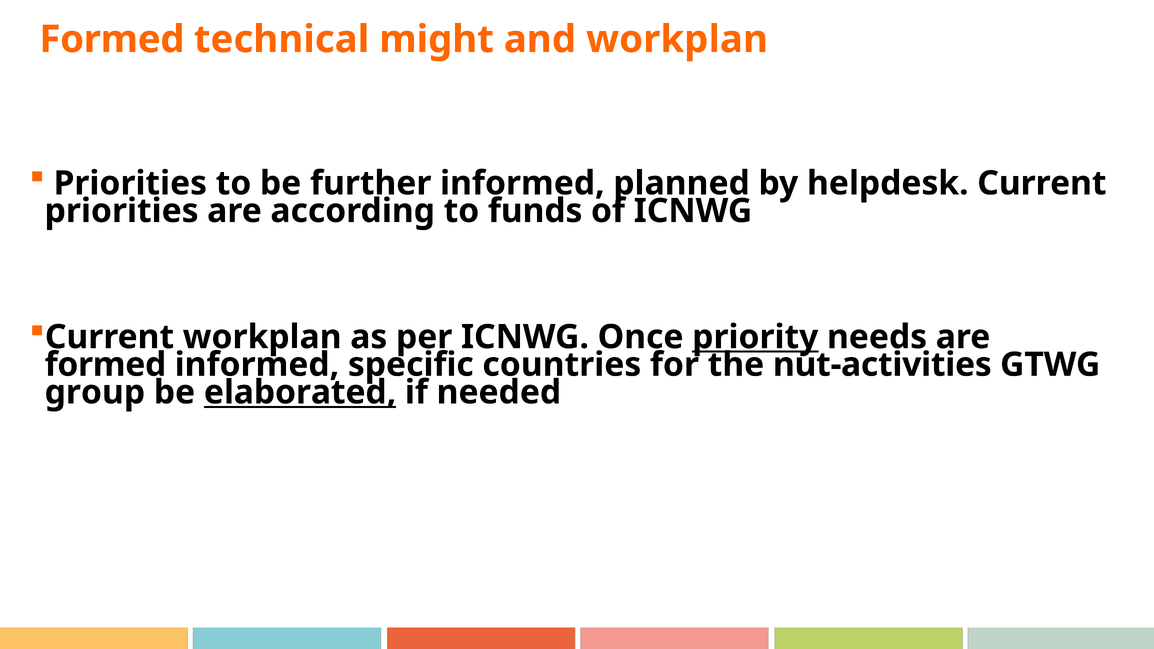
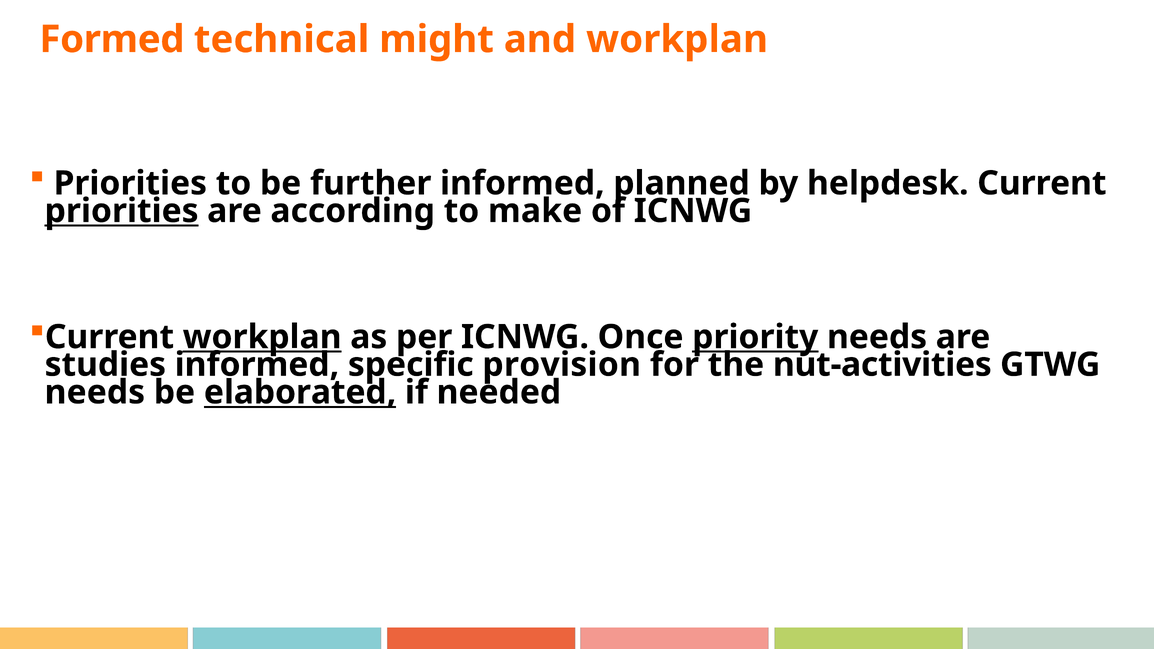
priorities underline: none -> present (122, 211)
funds: funds -> make (535, 211)
workplan underline: none -> present (262, 337)
formed: formed -> studies (105, 365)
countries: countries -> provision (562, 365)
group: group -> needs (95, 392)
